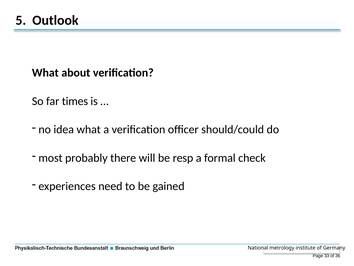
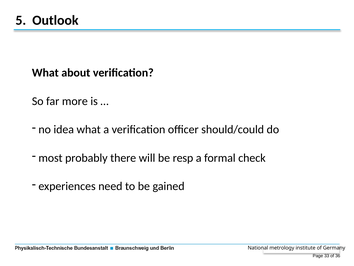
times: times -> more (75, 101)
